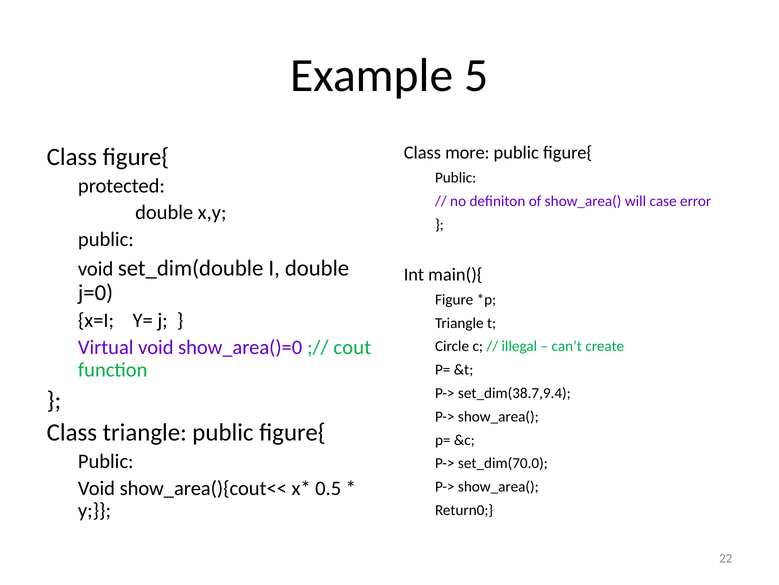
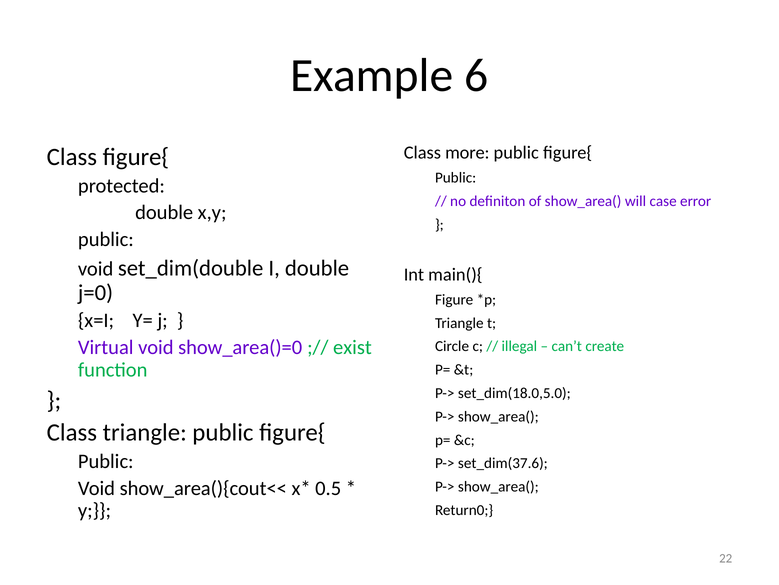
5: 5 -> 6 (476, 75)
cout: cout -> exist (352, 347)
set_dim(38.7,9.4: set_dim(38.7,9.4 -> set_dim(18.0,5.0 (514, 393)
set_dim(70.0: set_dim(70.0 -> set_dim(37.6 (503, 463)
